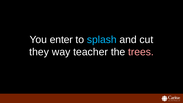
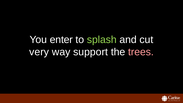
splash colour: light blue -> light green (102, 40)
they: they -> very (39, 52)
teacher: teacher -> support (91, 52)
